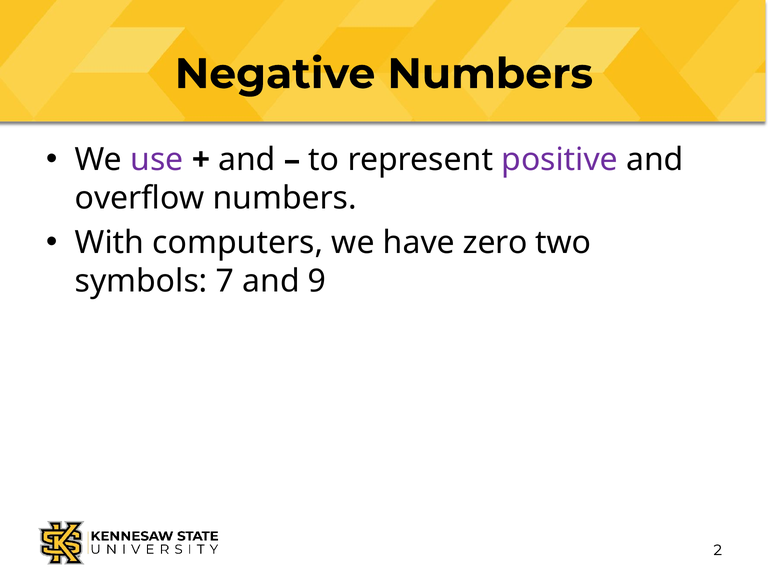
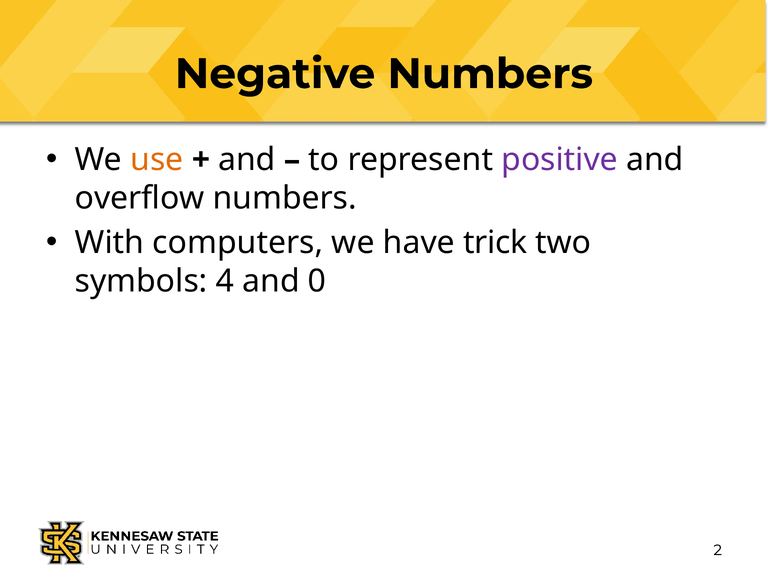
use colour: purple -> orange (157, 160)
zero: zero -> trick (495, 243)
7: 7 -> 4 (225, 281)
9: 9 -> 0 (317, 281)
